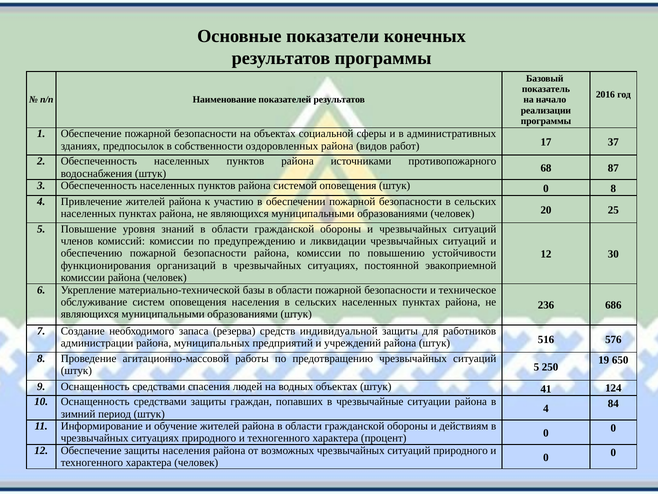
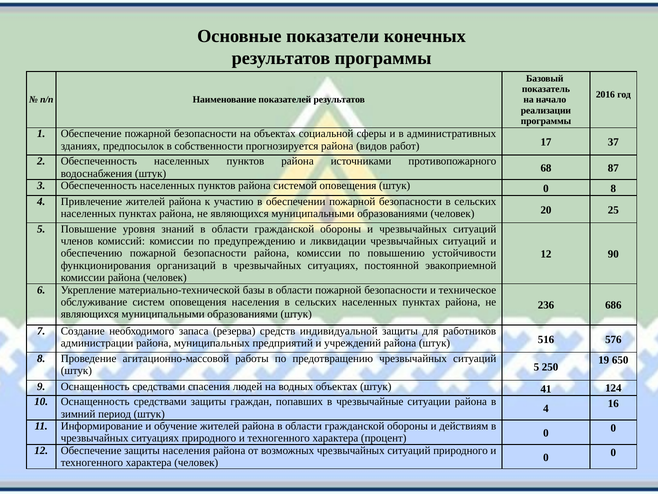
оздоровленных: оздоровленных -> прогнозируется (282, 146)
30: 30 -> 90 (613, 254)
84: 84 -> 16 (613, 403)
